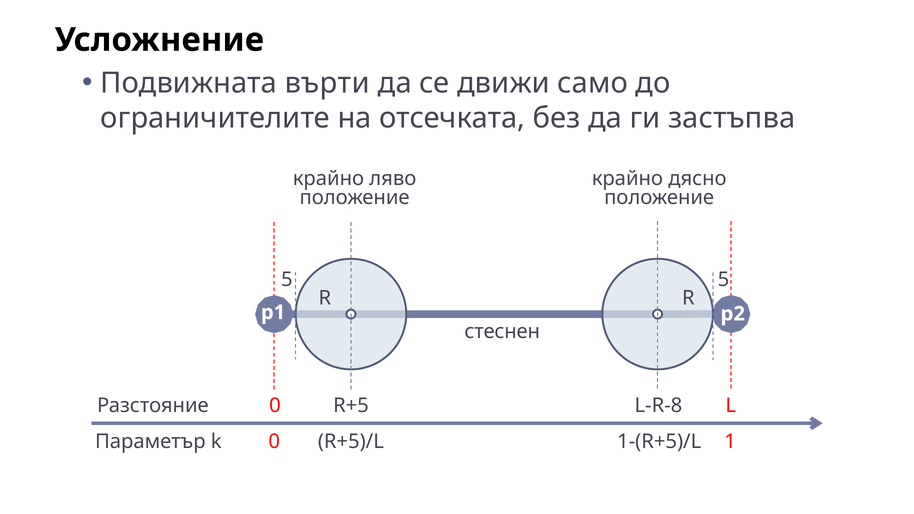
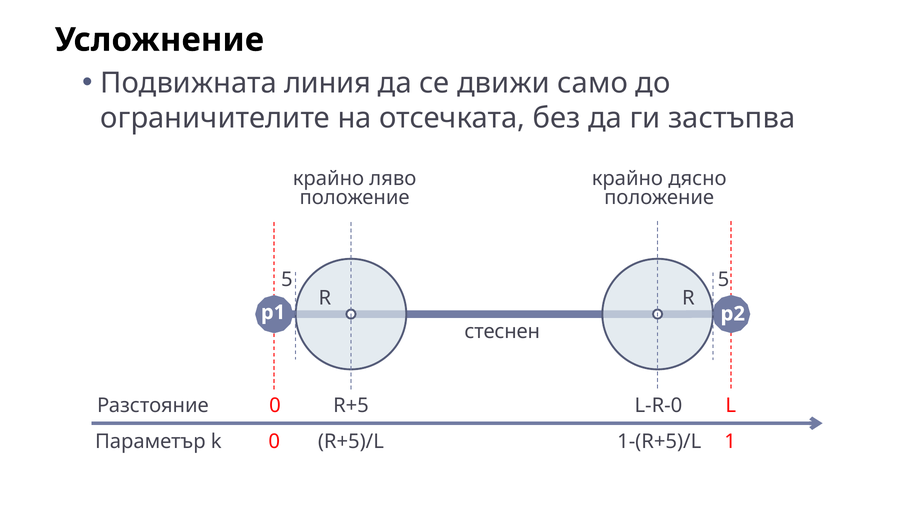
върти: върти -> линия (328, 83)
L-R-8: L-R-8 -> L-R-0 (658, 406)
